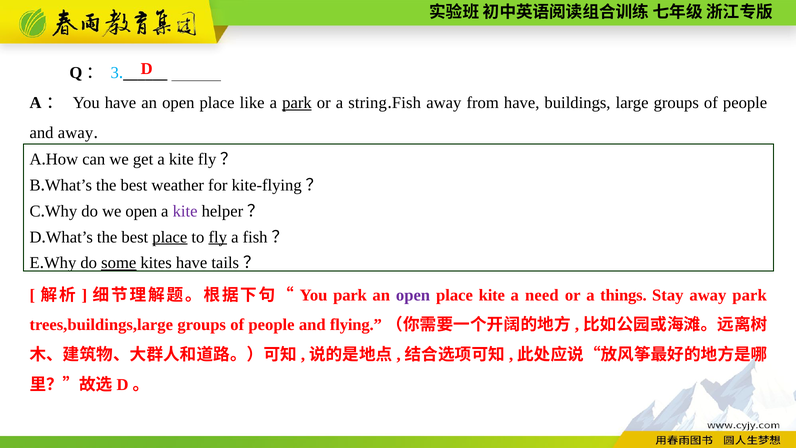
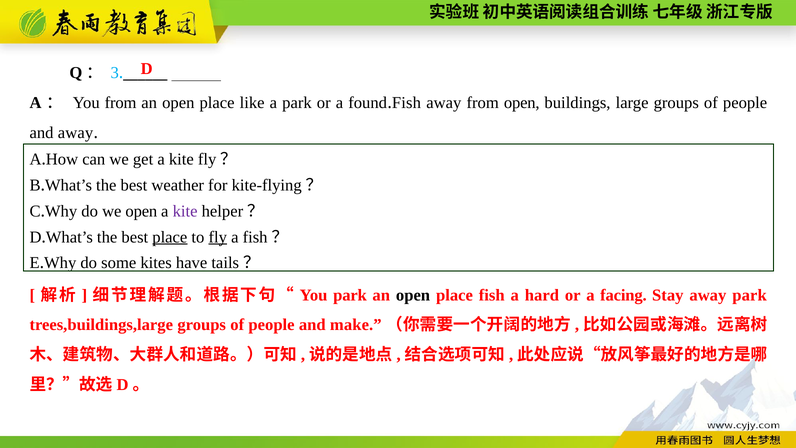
You have: have -> from (121, 103)
park underline: present -> none (297, 103)
string: string -> found (368, 103)
from have: have -> open (522, 103)
some underline: present -> none (119, 263)
open colour: purple -> black (413, 295)
place kite: kite -> fish (492, 295)
need: need -> hard (542, 295)
things: things -> facing (623, 295)
flying: flying -> make (356, 325)
